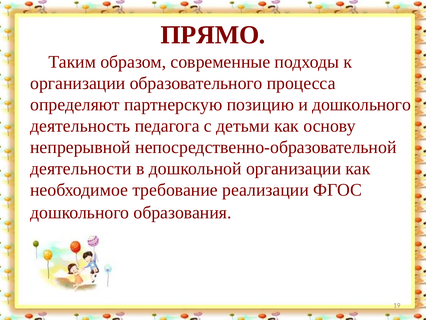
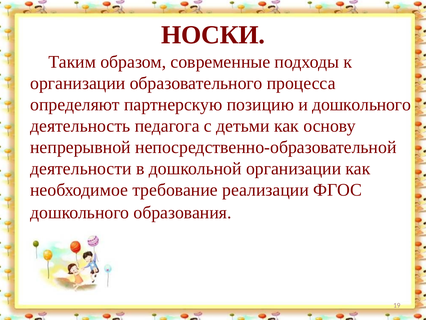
ПРЯМО: ПРЯМО -> НОСКИ (213, 35)
